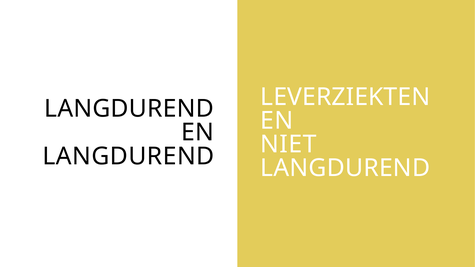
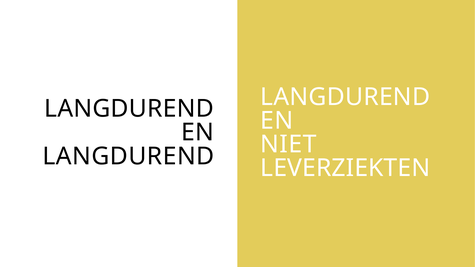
LEVERZIEKTEN: LEVERZIEKTEN -> LANGDUREND (345, 97)
LANGDUREND: LANGDUREND -> LEVERZIEKTEN (345, 168)
